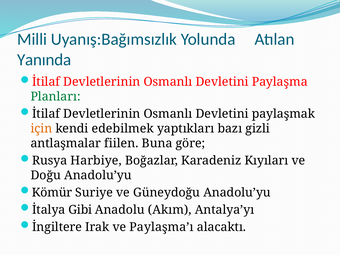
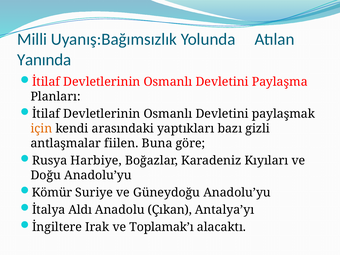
Planları colour: green -> black (56, 97)
edebilmek: edebilmek -> arasındaki (123, 129)
Gibi: Gibi -> Aldı (80, 210)
Akım: Akım -> Çıkan (170, 210)
Paylaşma’ı: Paylaşma’ı -> Toplamak’ı (162, 227)
